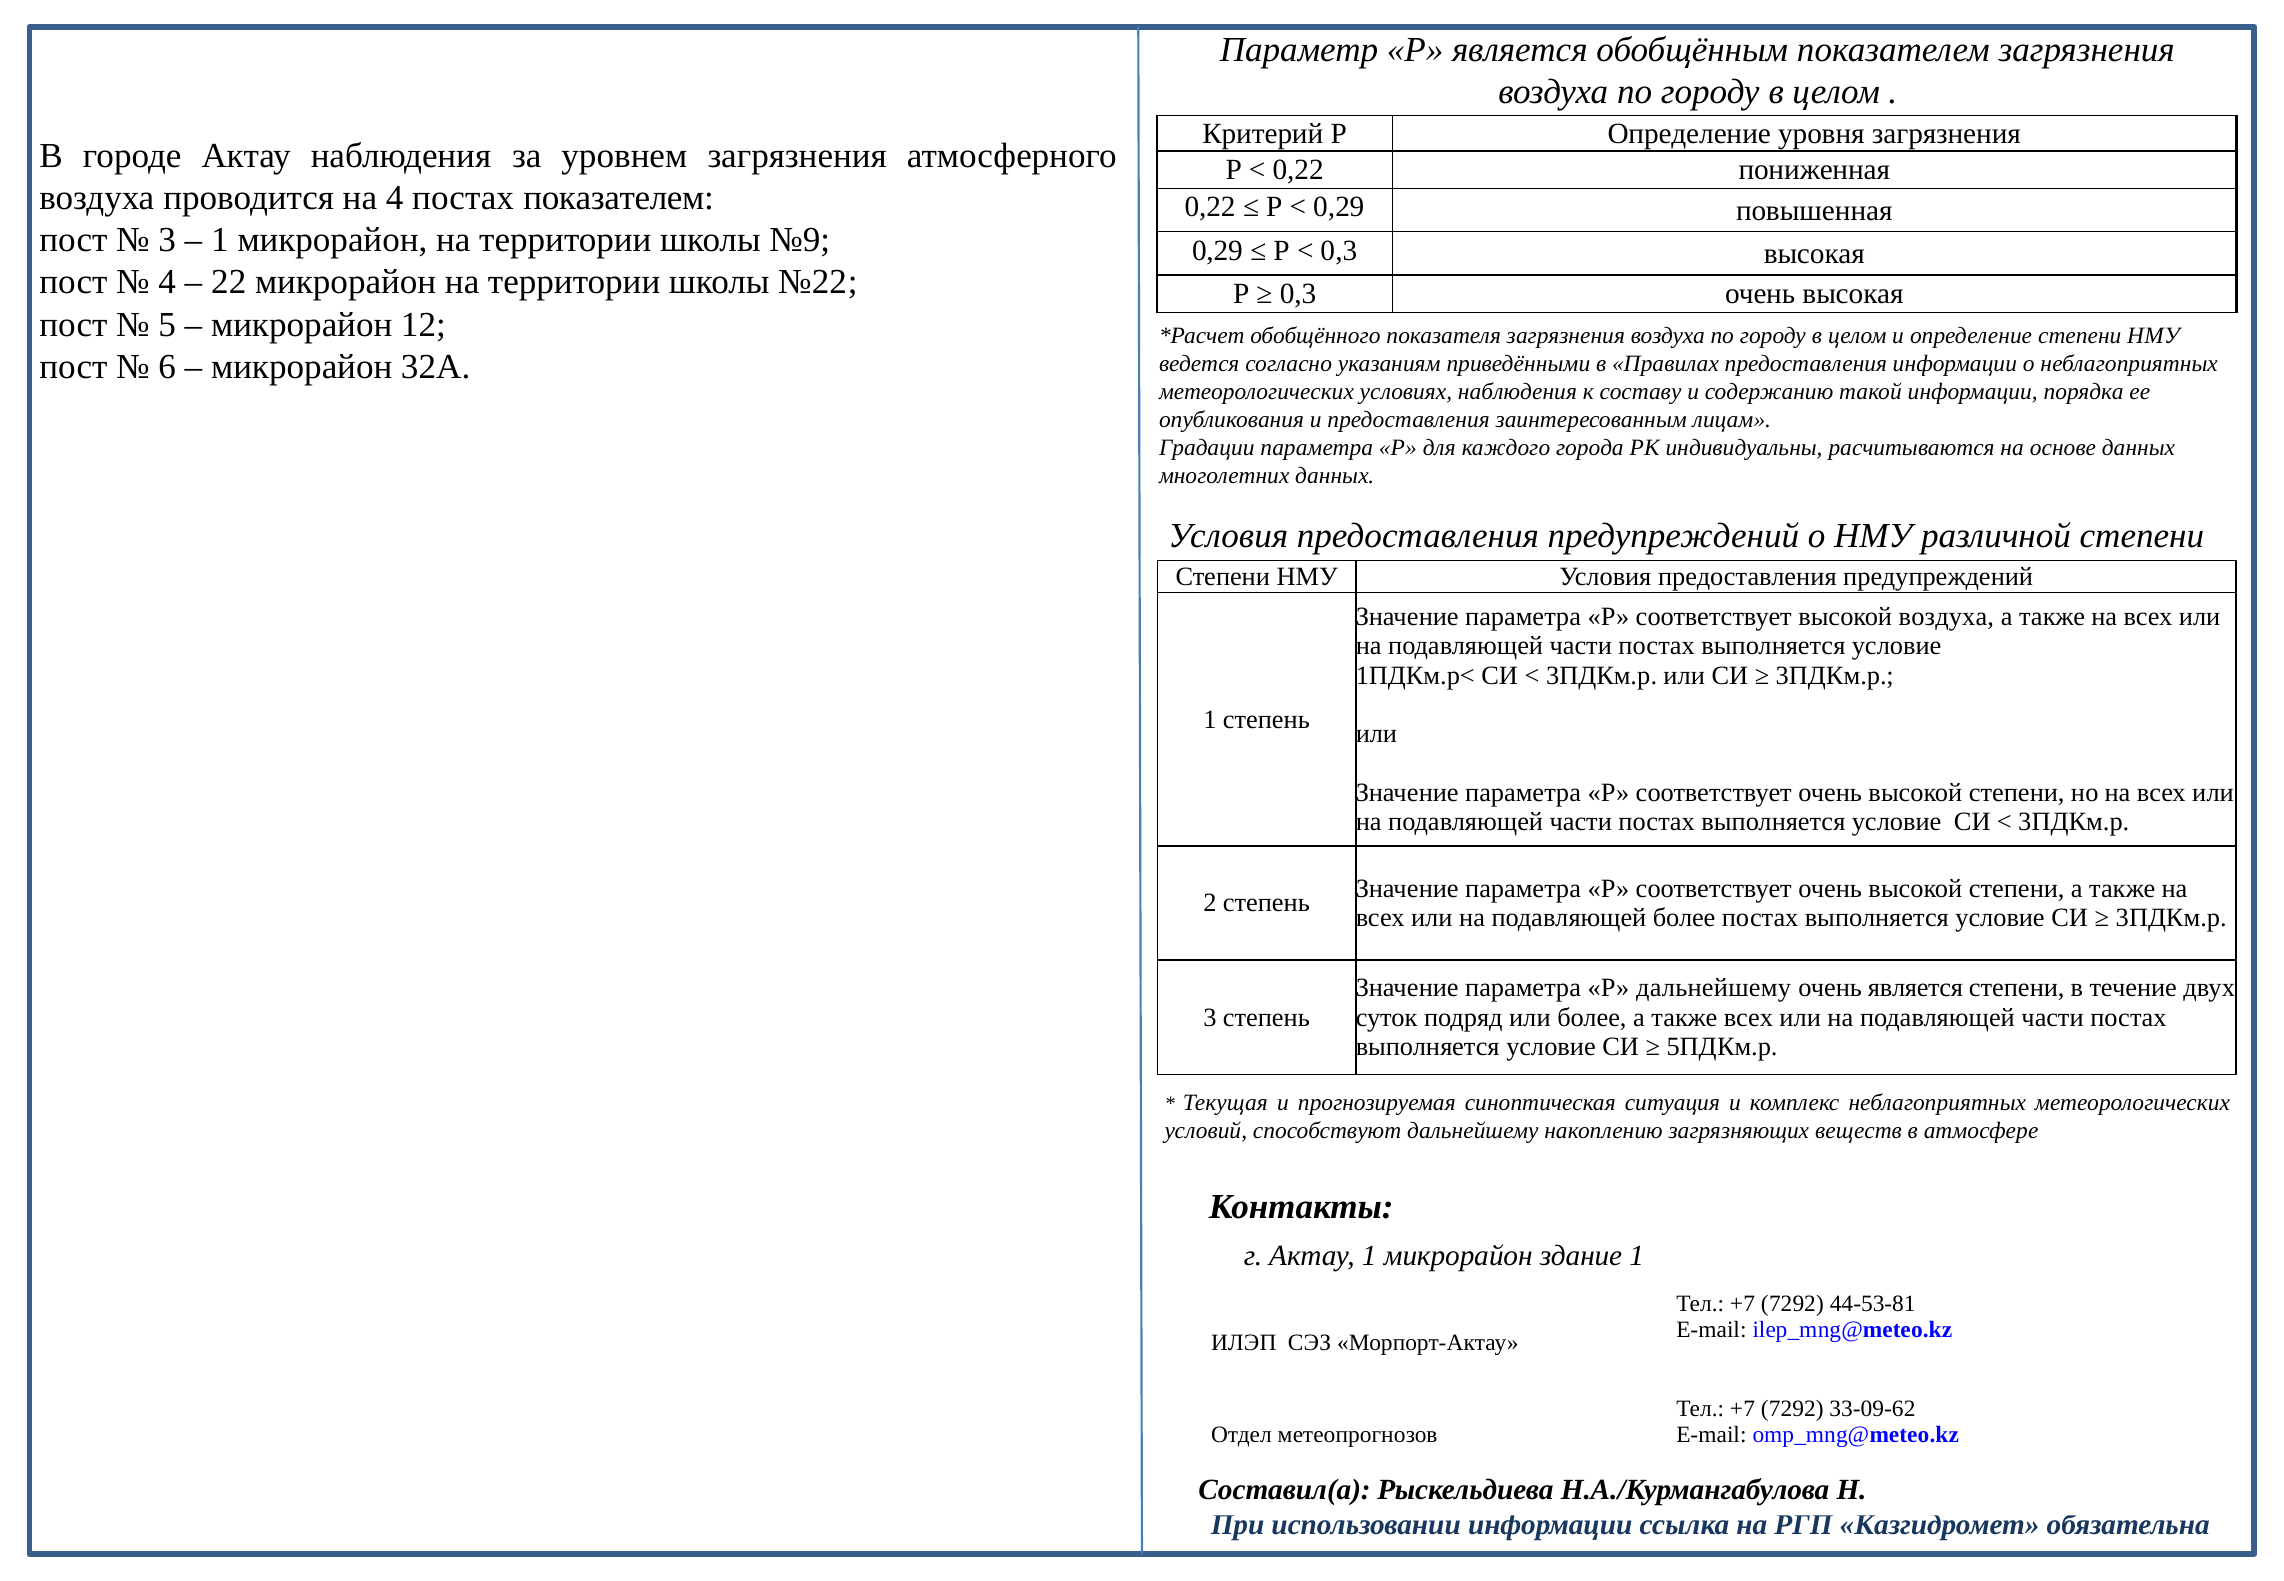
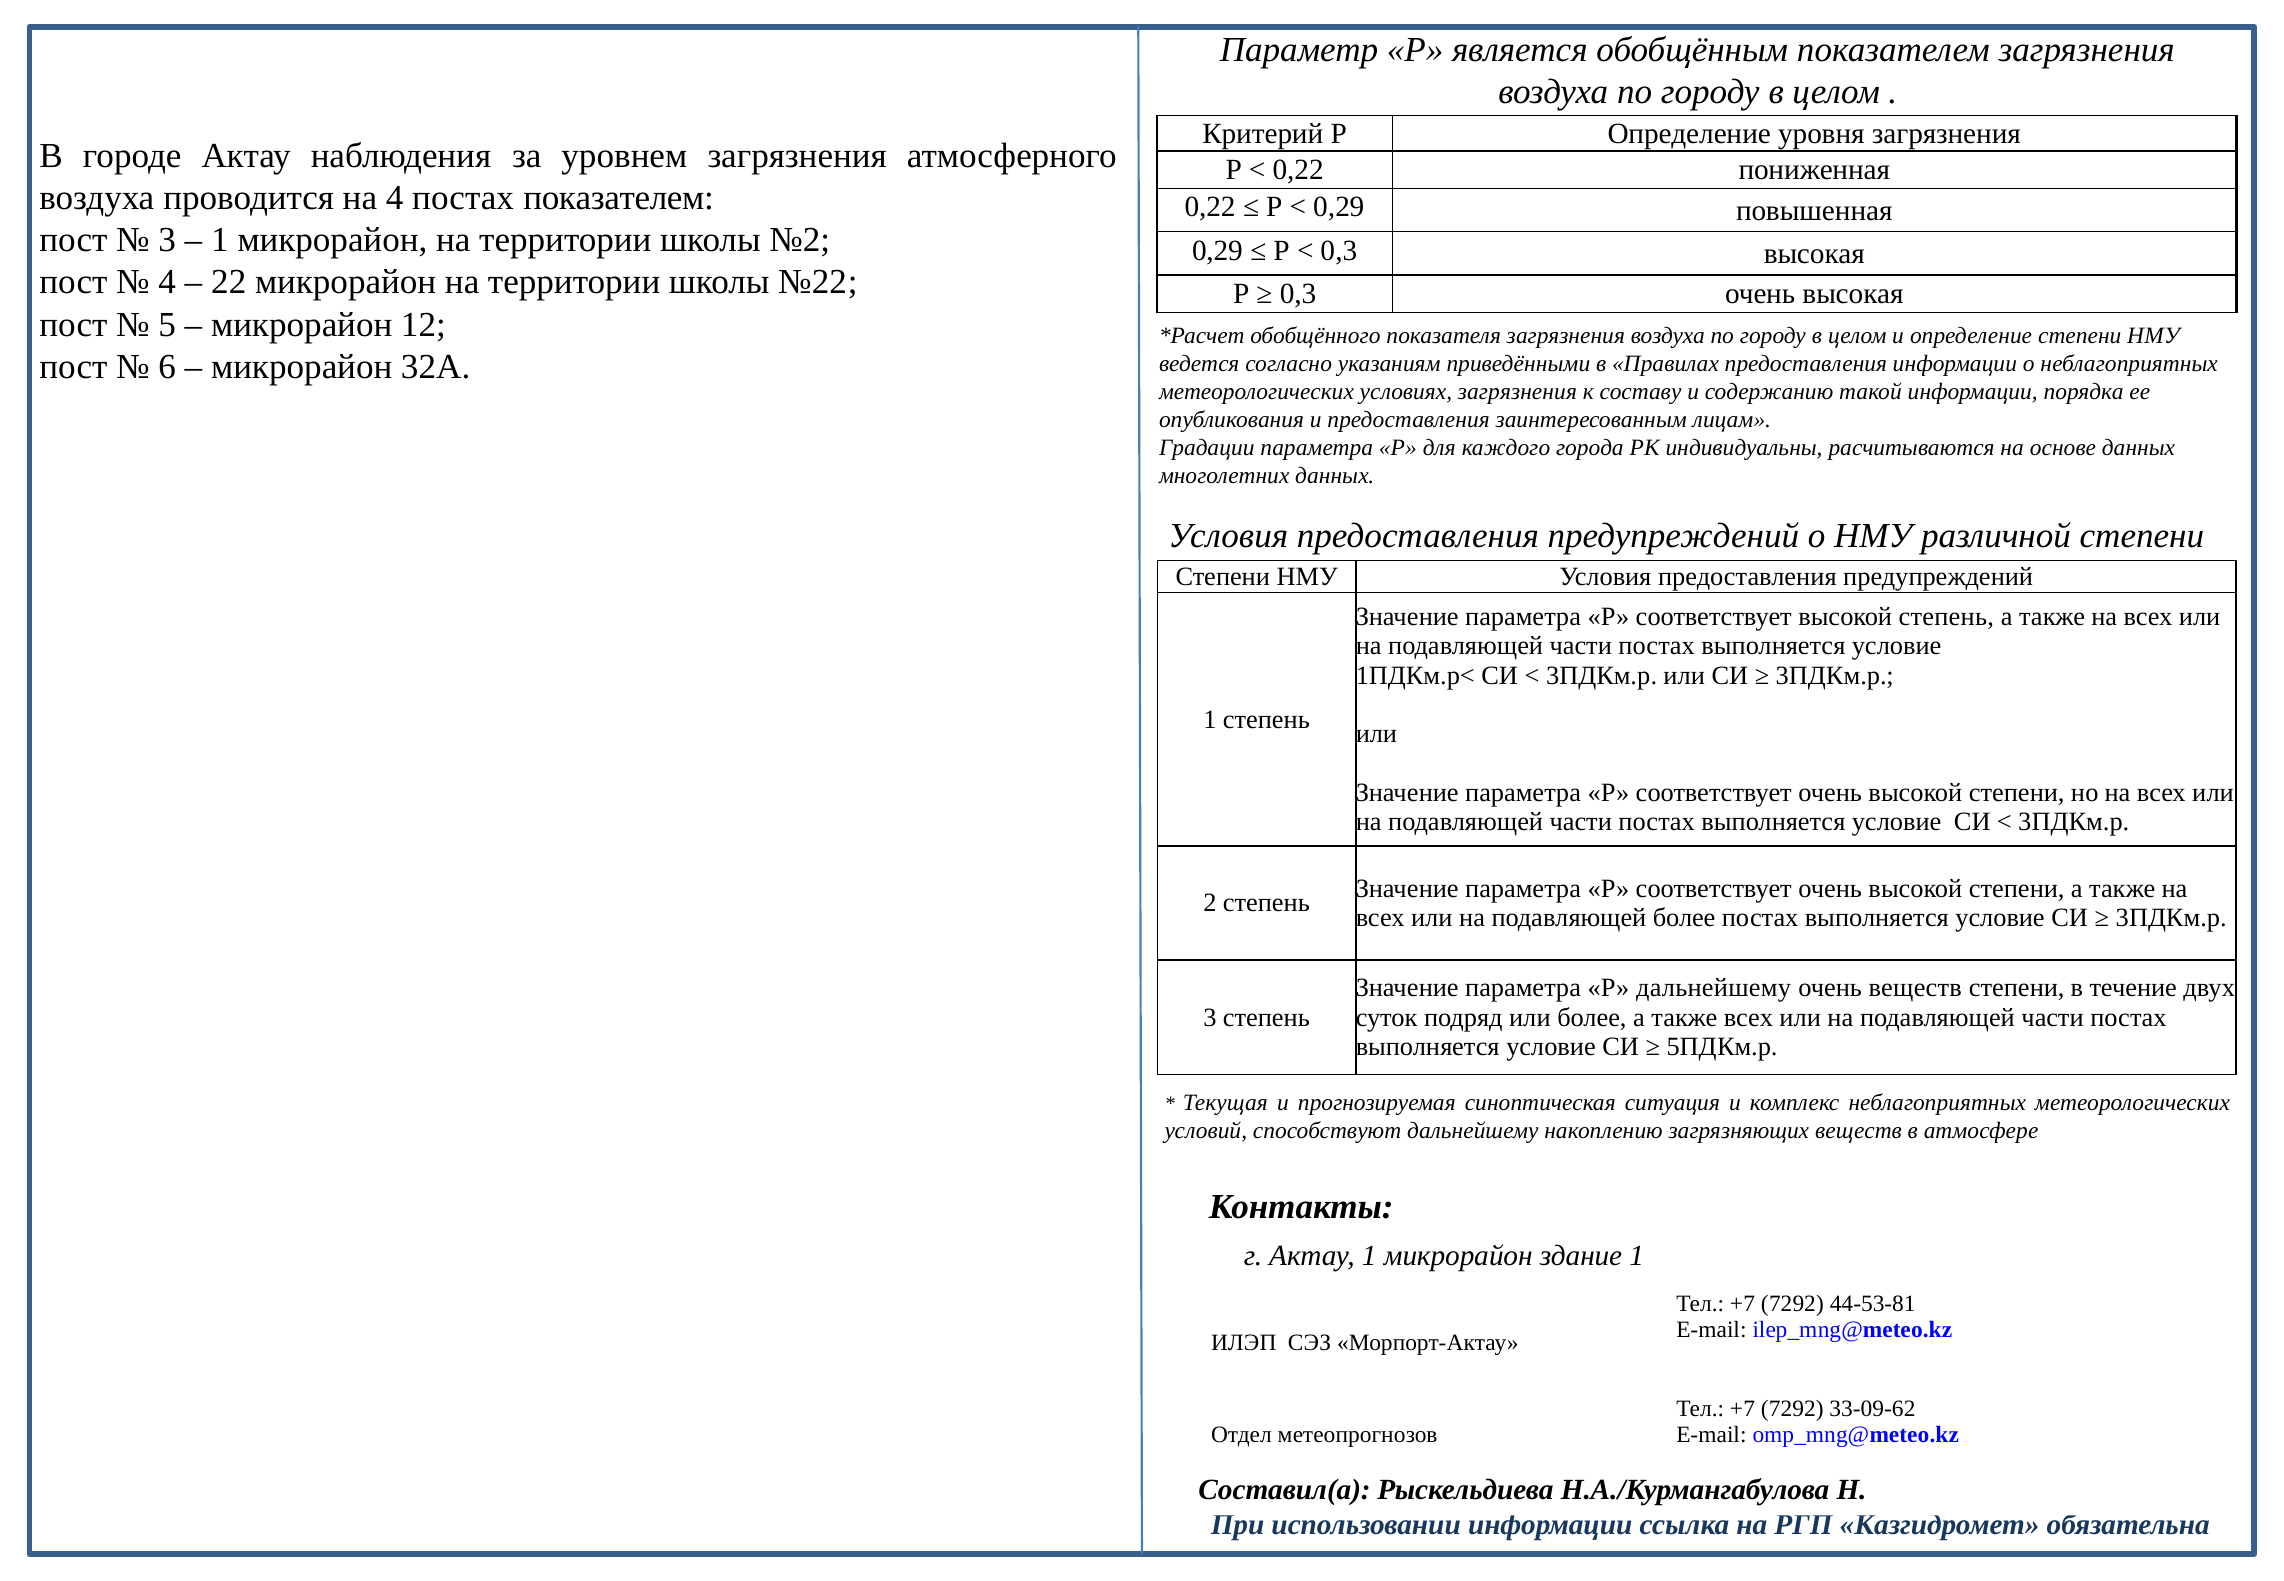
№9: №9 -> №2 (800, 240)
условиях наблюдения: наблюдения -> загрязнения (1517, 392)
высокой воздуха: воздуха -> степень (1946, 617)
очень является: является -> веществ (1915, 988)
